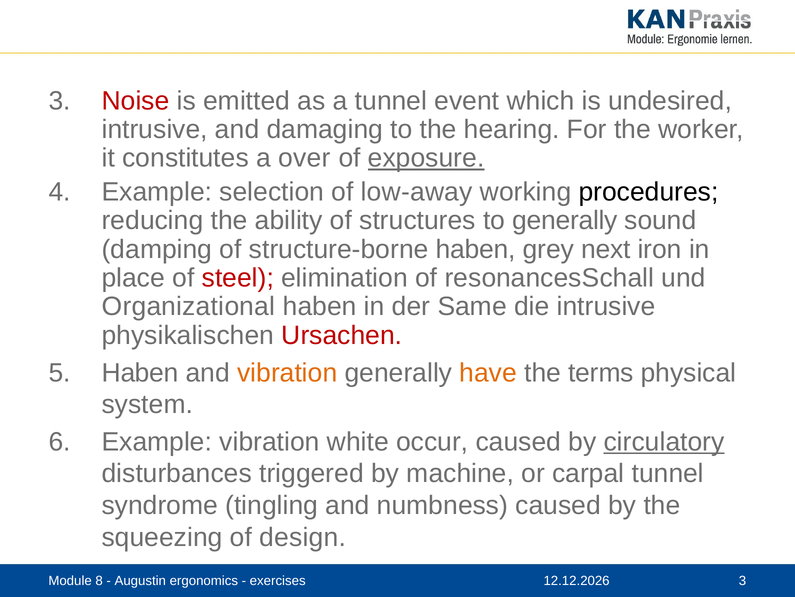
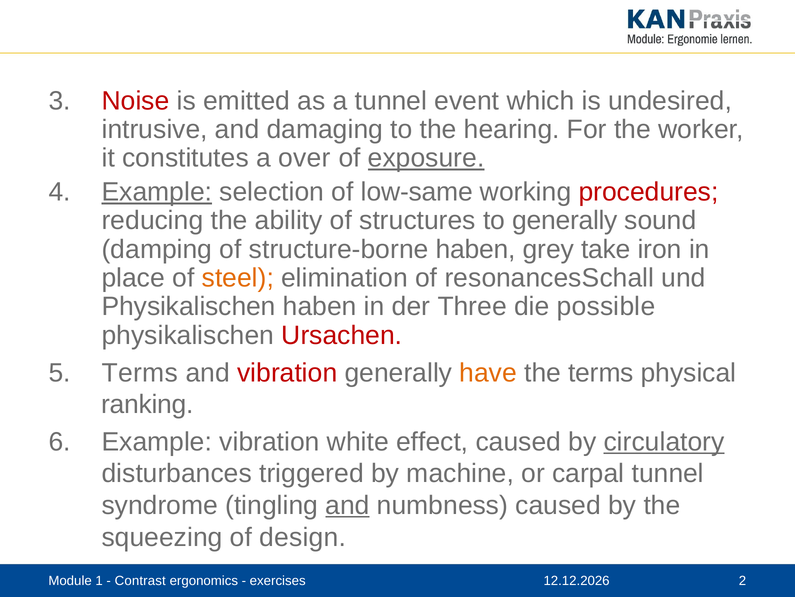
Example underline: none -> present (157, 192)
low-away: low-away -> low-same (417, 192)
procedures colour: black -> red (649, 192)
next: next -> take (606, 249)
steel colour: red -> orange (238, 278)
Organizational: Organizational -> Physikalischen (189, 306)
Same: Same -> Three (472, 306)
die intrusive: intrusive -> possible (606, 306)
Haben: Haben -> Terms (140, 372)
vibration colour: orange -> red (287, 372)
system: system -> ranking (147, 404)
occur: occur -> effect (432, 441)
and underline: none -> present (348, 505)
8: 8 -> 1 (99, 580)
Augustin: Augustin -> Contrast (140, 580)
exercises 3: 3 -> 2 (743, 580)
